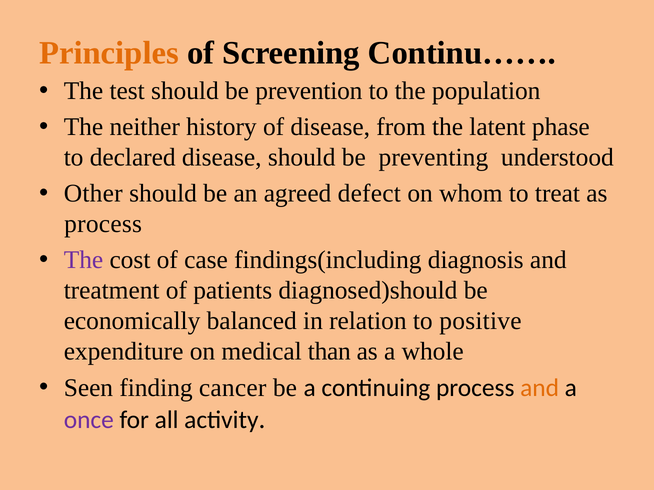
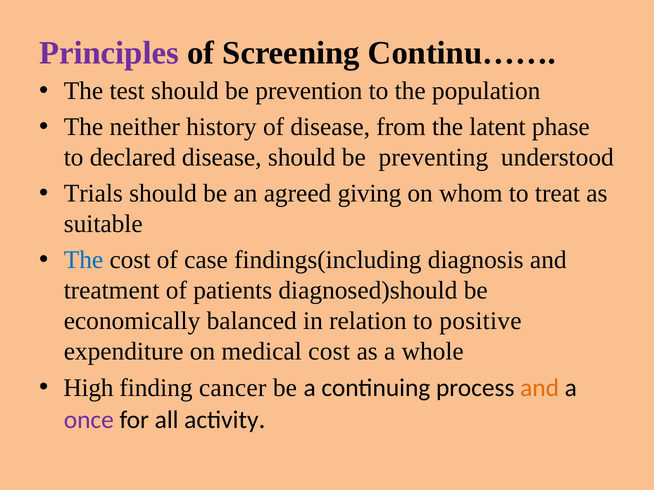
Principles colour: orange -> purple (109, 53)
Other: Other -> Trials (93, 194)
defect: defect -> giving (370, 194)
process: process -> suitable (103, 224)
The colour: purple -> blue (83, 260)
medical than: than -> cost (329, 352)
Seen: Seen -> High (89, 388)
